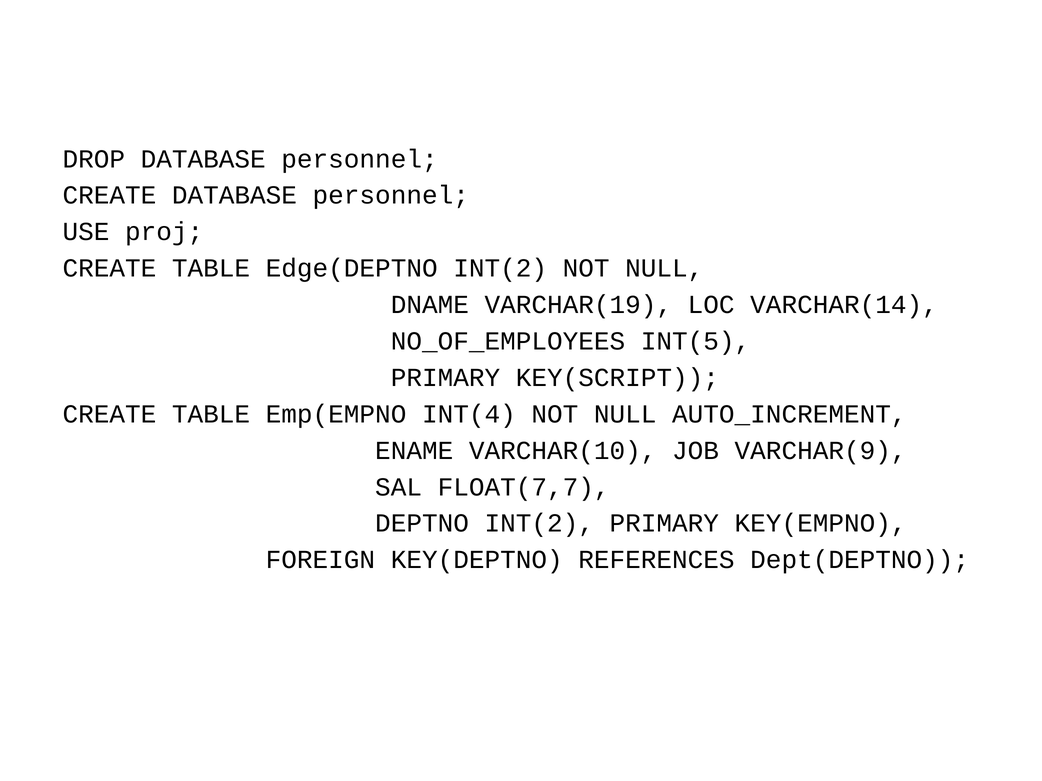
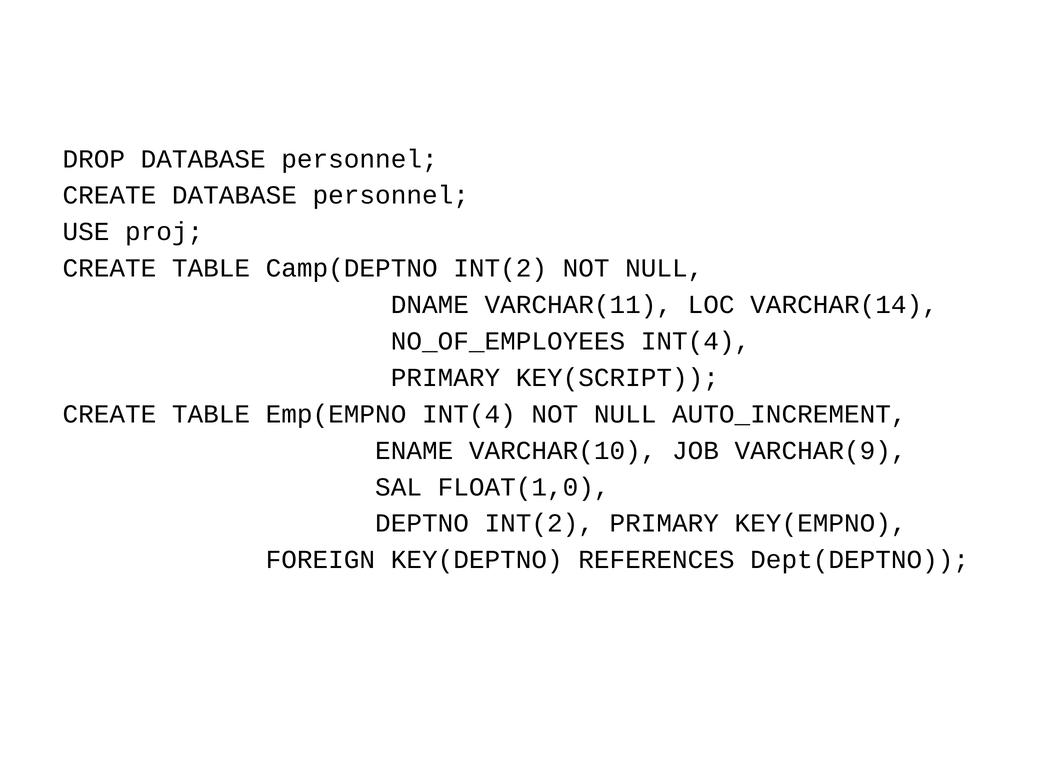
Edge(DEPTNO: Edge(DEPTNO -> Camp(DEPTNO (352, 268)
VARCHAR(19: VARCHAR(19 -> VARCHAR(11 (578, 305)
NO_OF_EMPLOYEES INT(5: INT(5 -> INT(4 (696, 341)
FLOAT(7,7: FLOAT(7,7 -> FLOAT(1,0 (524, 487)
